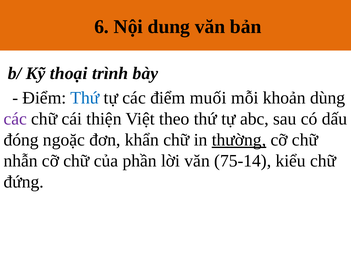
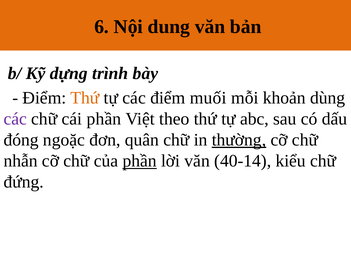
thoại: thoại -> dựng (69, 73)
Thứ colour: blue -> orange (85, 98)
cái thiện: thiện -> phần (104, 119)
khẩn: khẩn -> quân (142, 140)
phần underline: none -> present (140, 161)
75-14: 75-14 -> 40-14 (243, 161)
